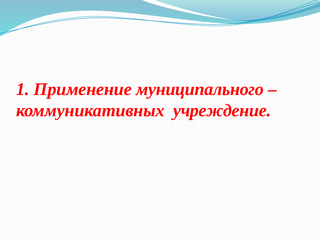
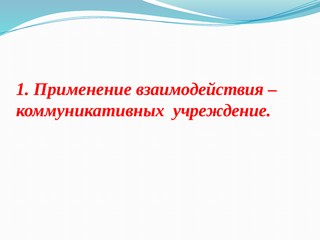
муниципального: муниципального -> взаимодействия (200, 89)
